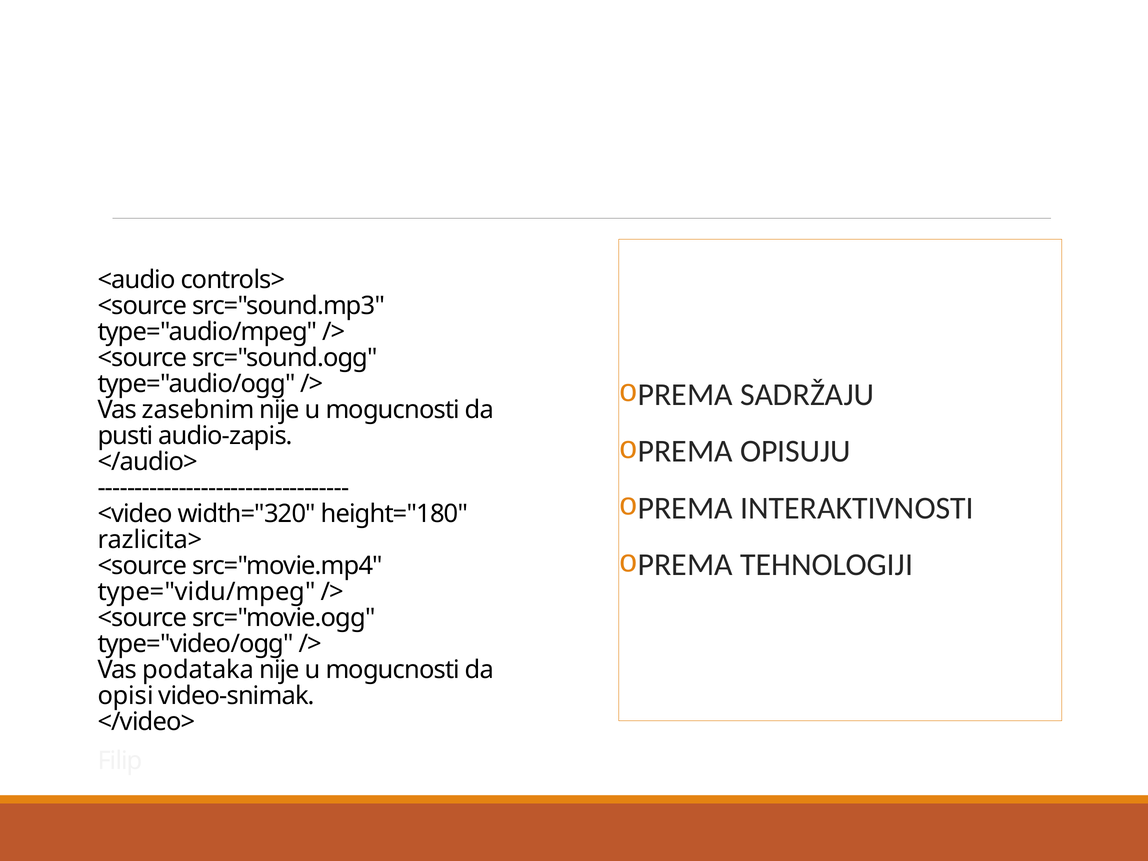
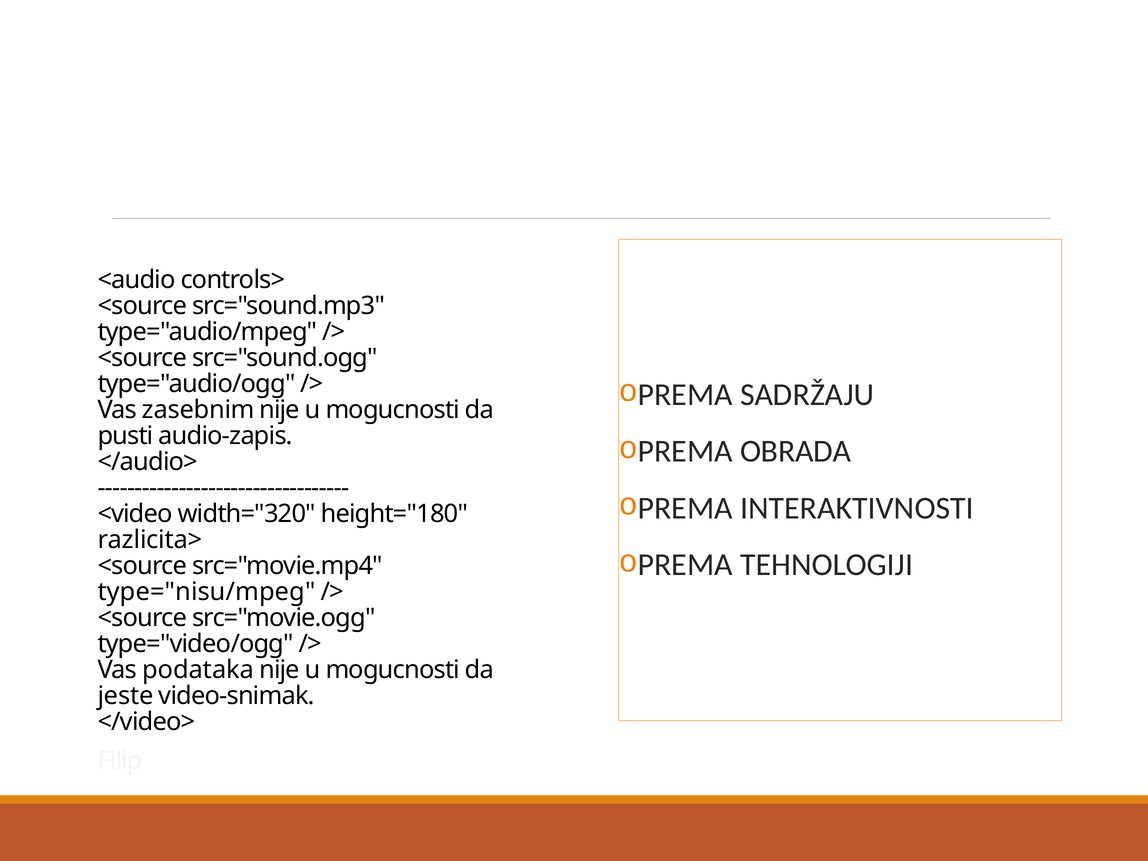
OPISUJU: OPISUJU -> OBRADA (796, 451)
type="vidu/mpeg: type="vidu/mpeg -> type="nisu/mpeg (207, 592)
opisi: opisi -> jeste (126, 696)
